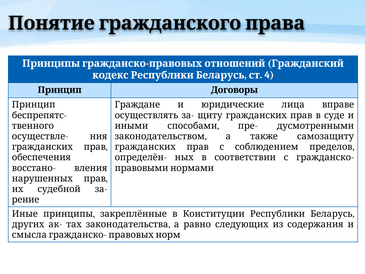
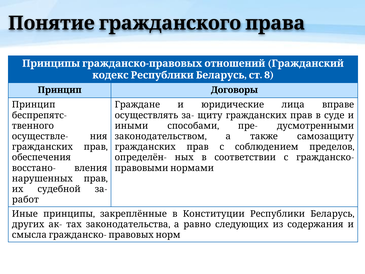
4: 4 -> 8 (269, 75)
рение: рение -> работ (25, 199)
